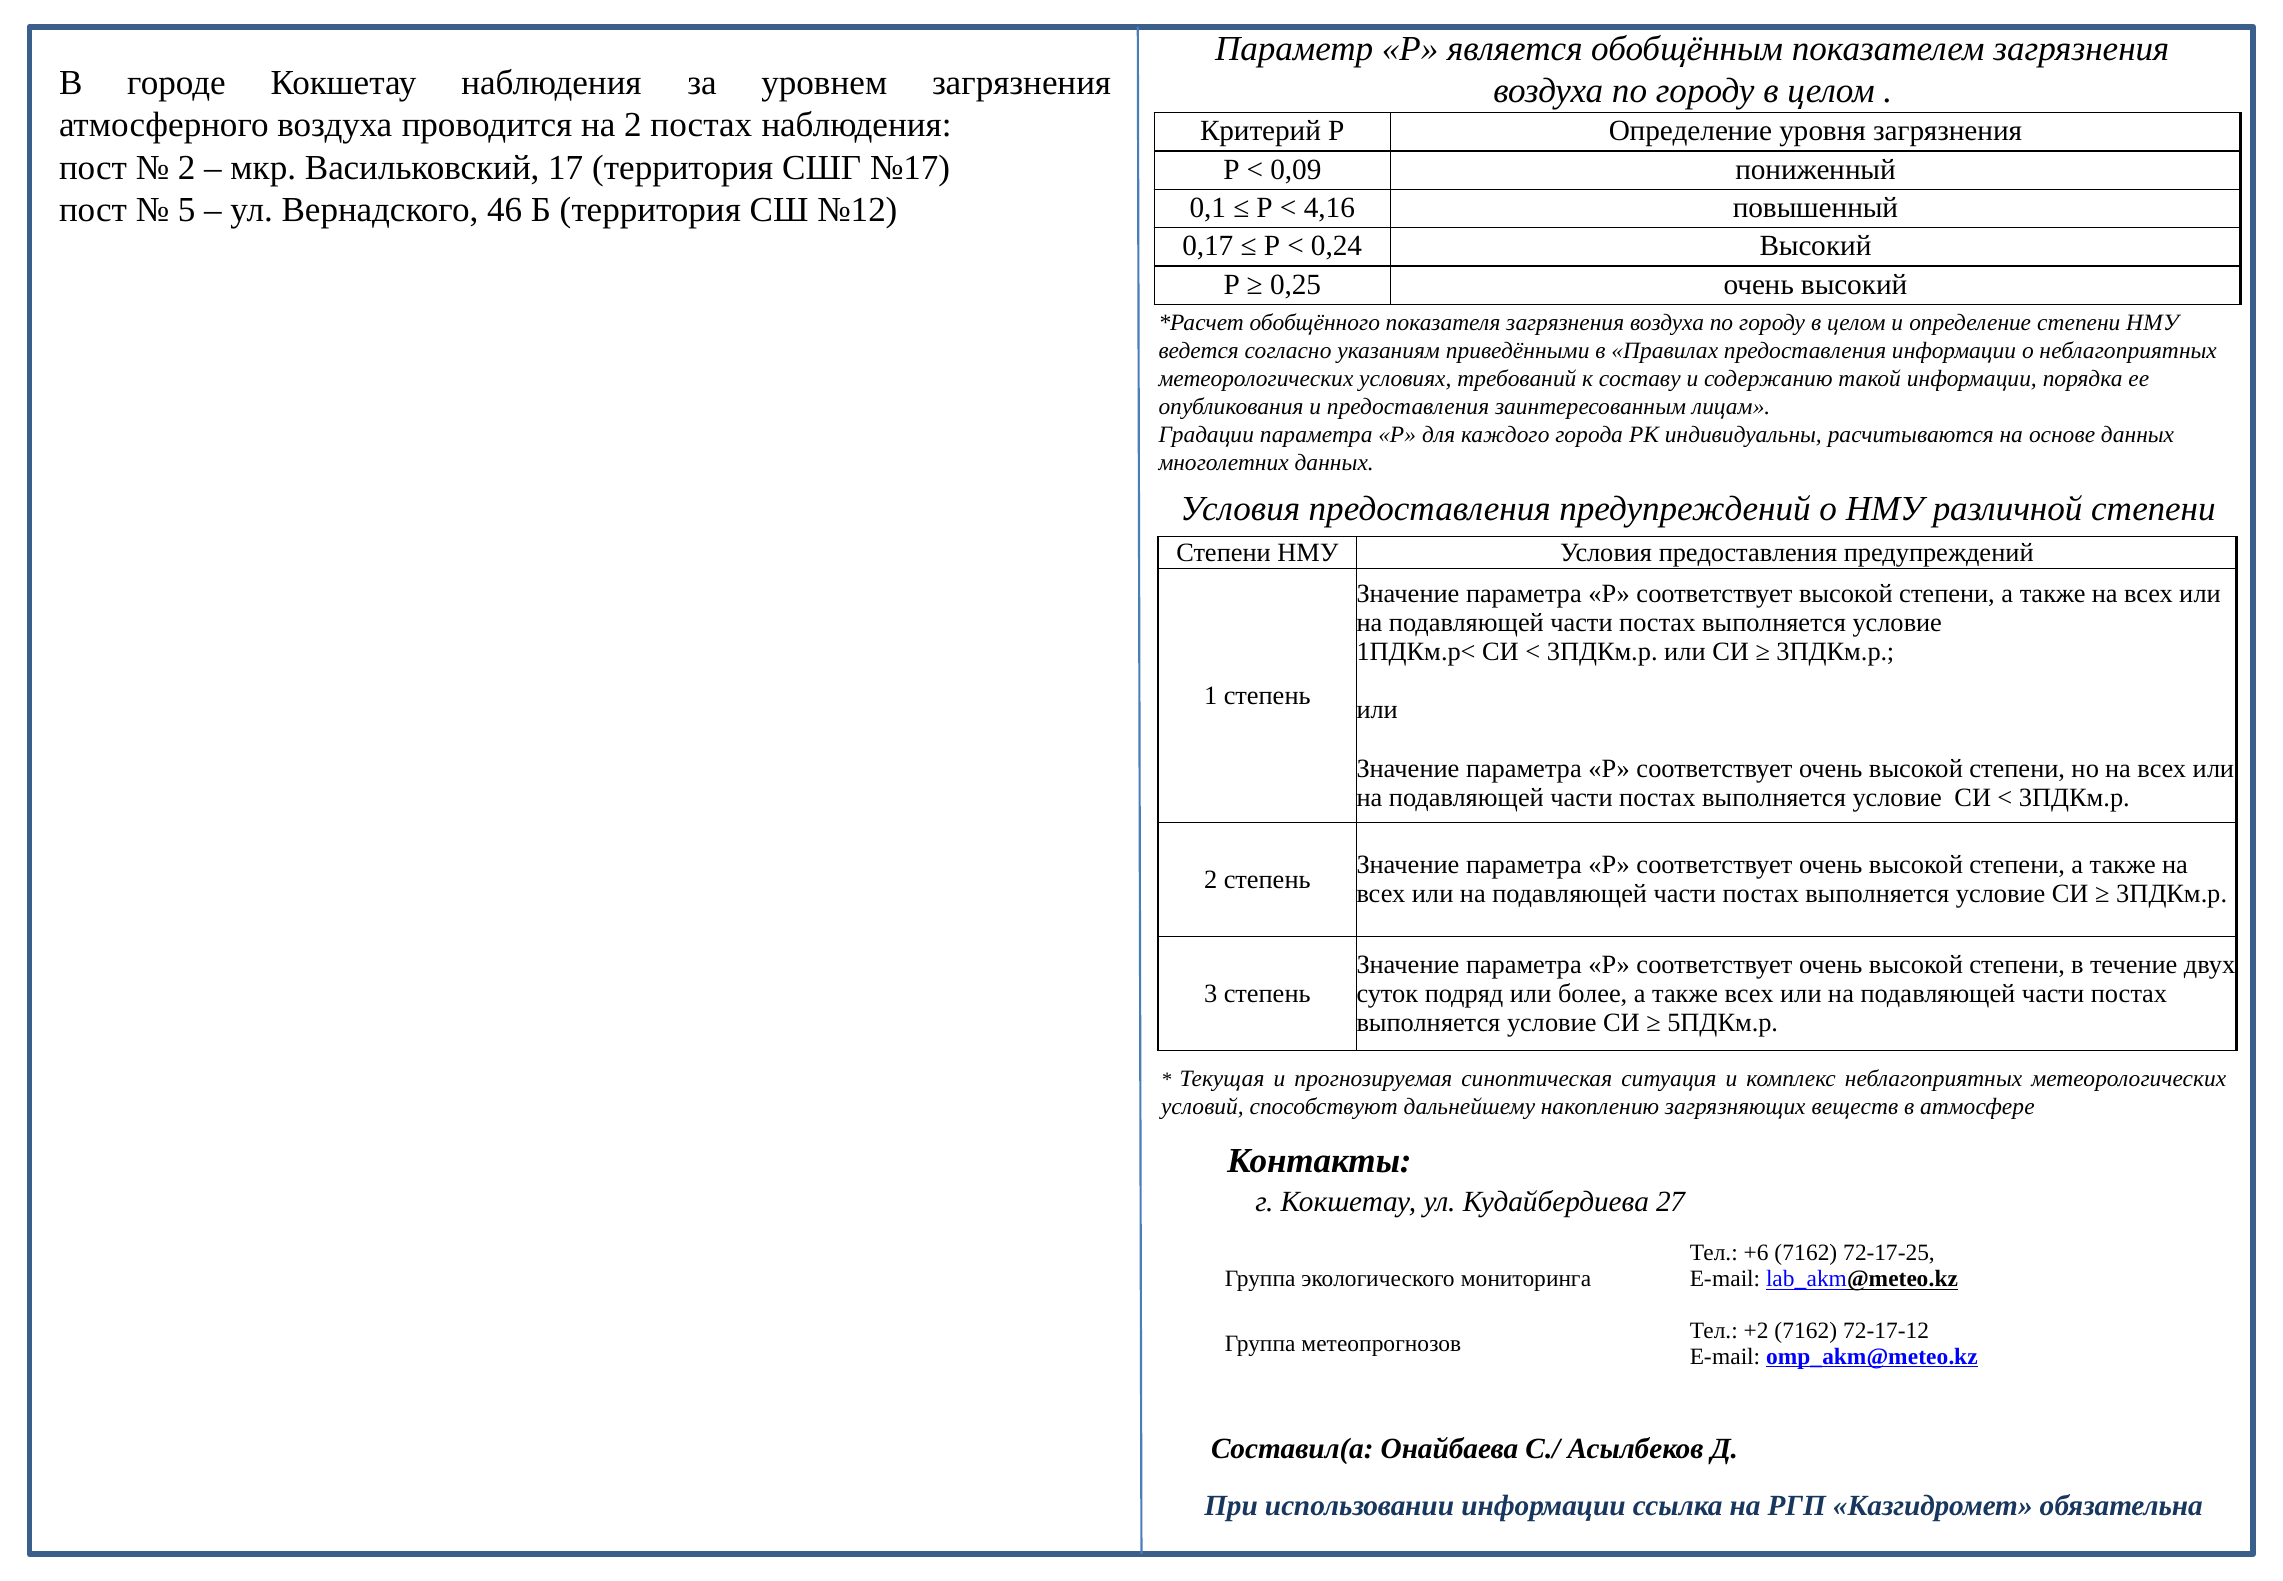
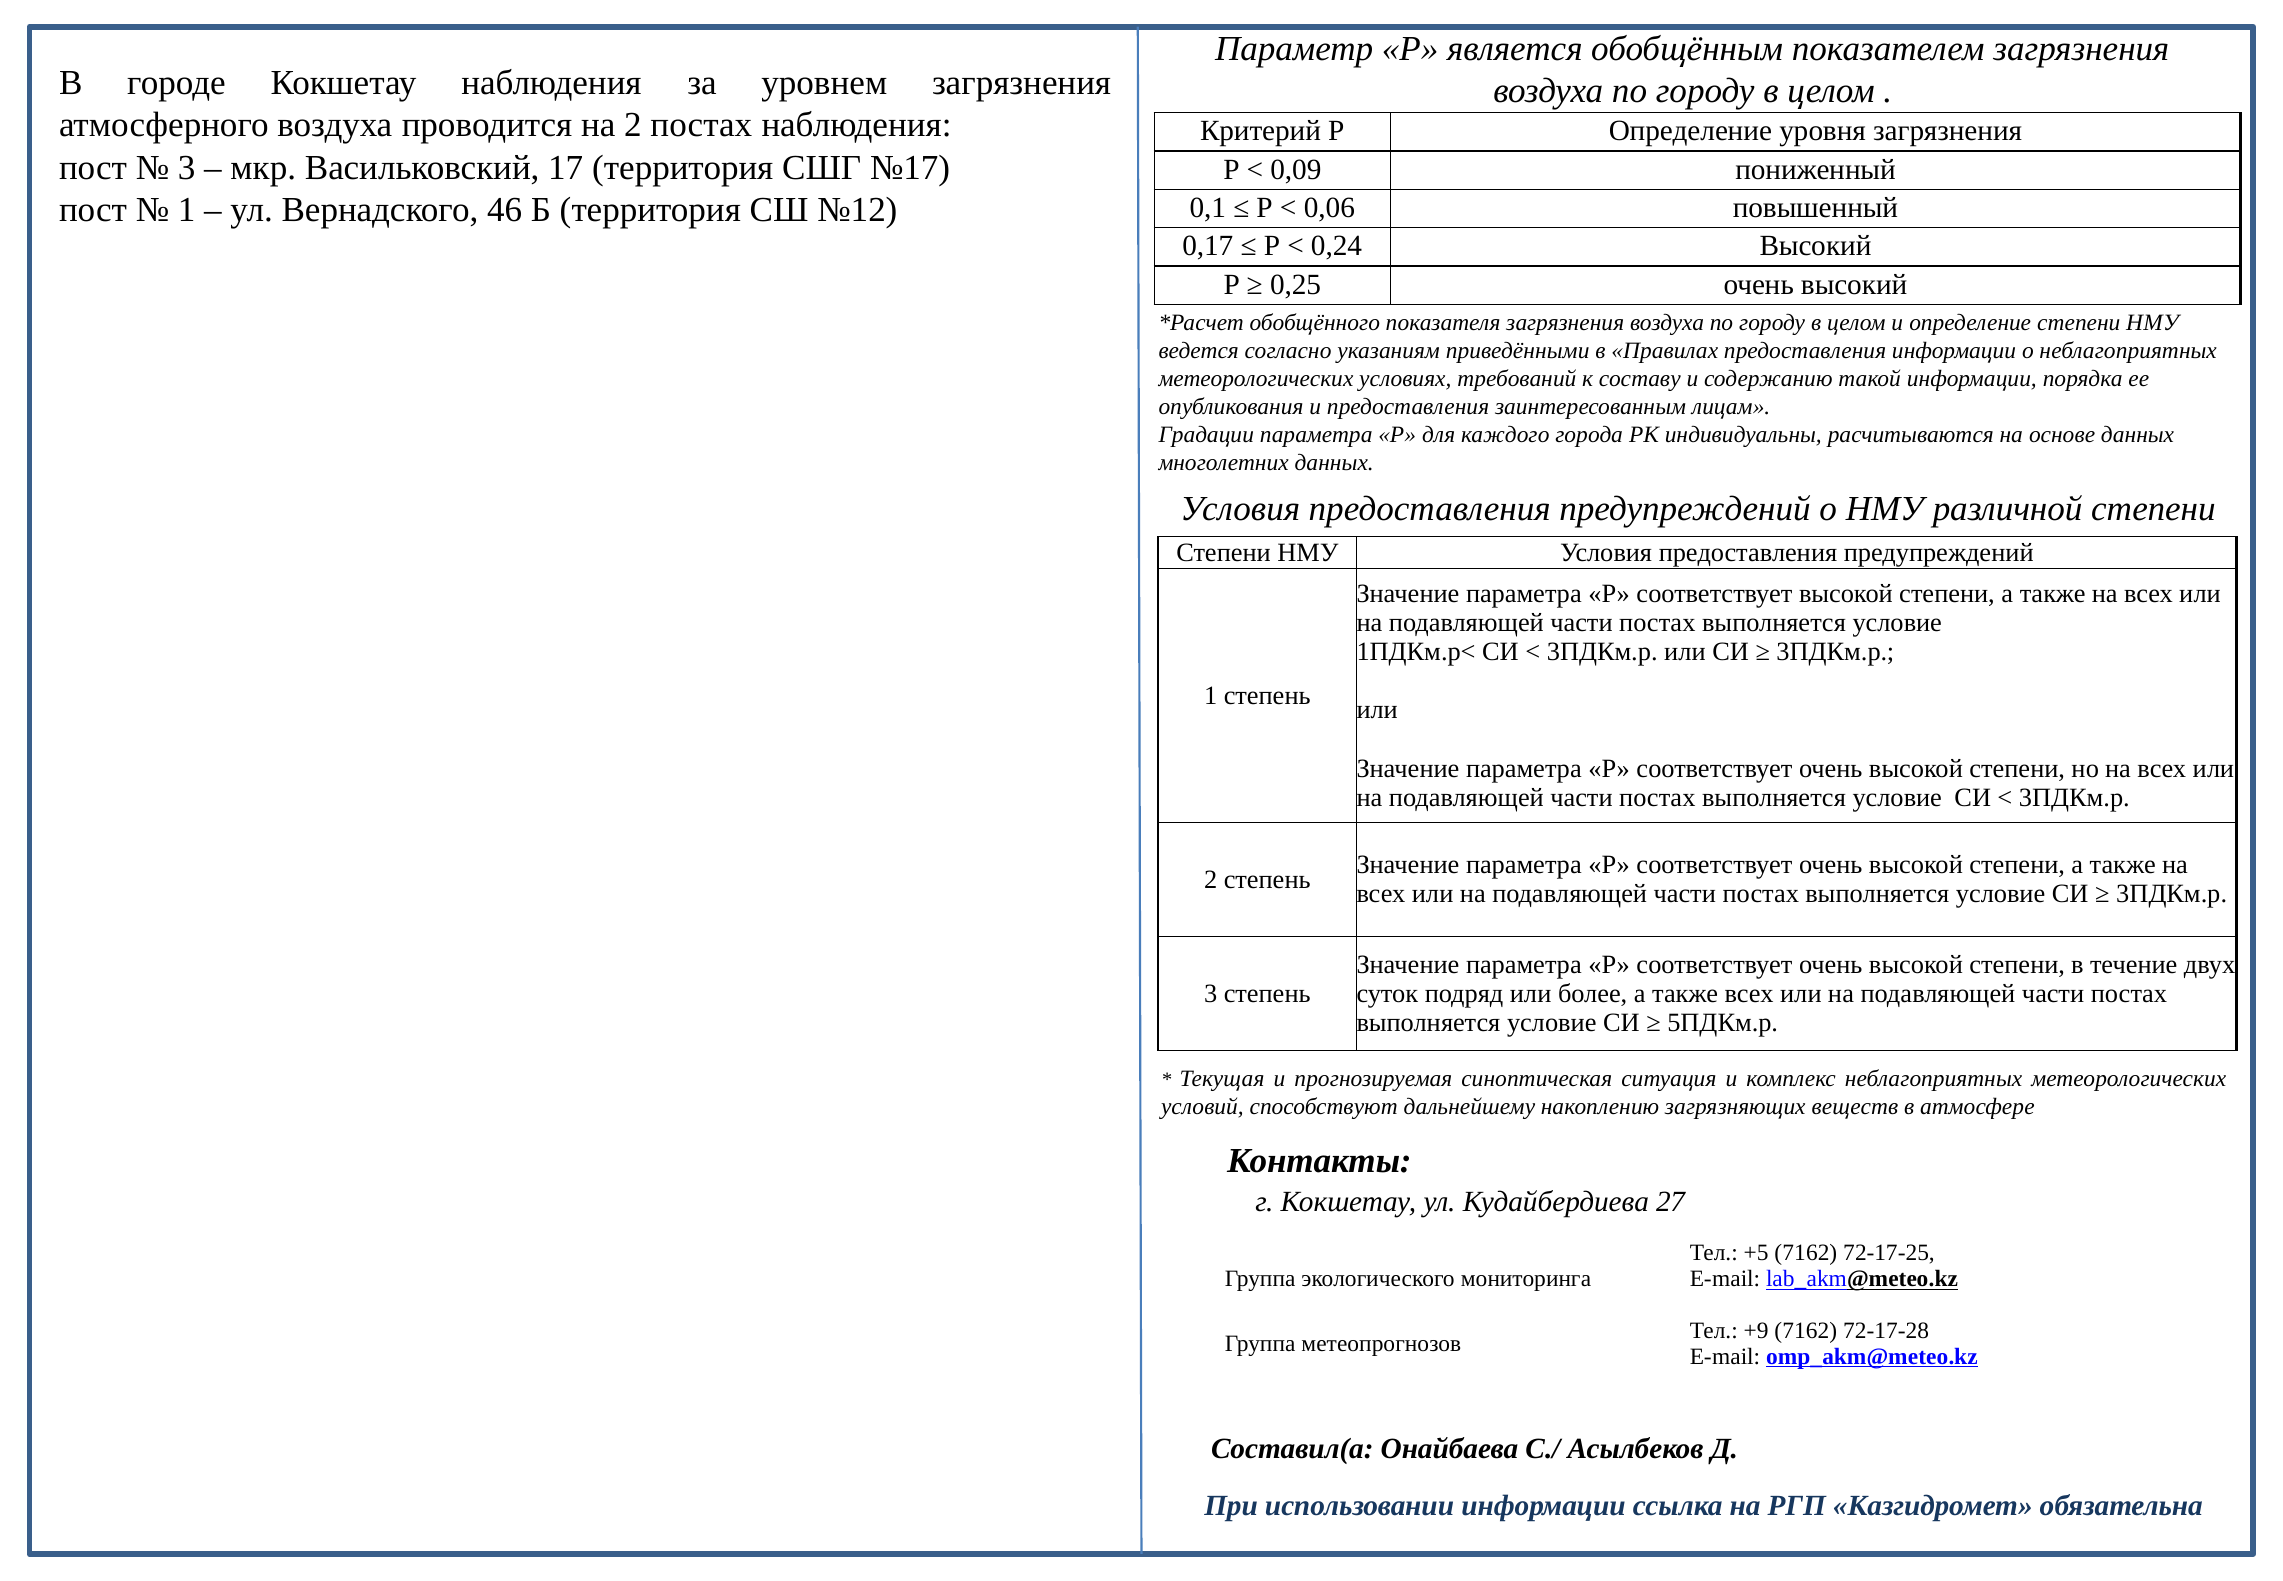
2: 2 -> 3 (187, 167)
5: 5 -> 1 (187, 210)
4,16: 4,16 -> 0,06 (1329, 208)
+6: +6 -> +5 (1756, 1253)
+2: +2 -> +9 (1756, 1330)
72-17-12: 72-17-12 -> 72-17-28 (1886, 1330)
